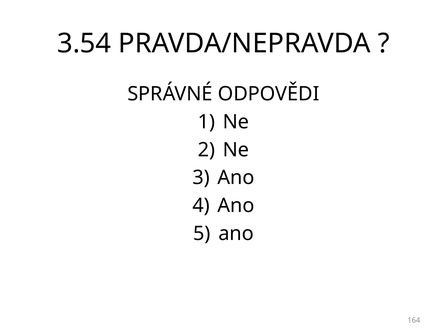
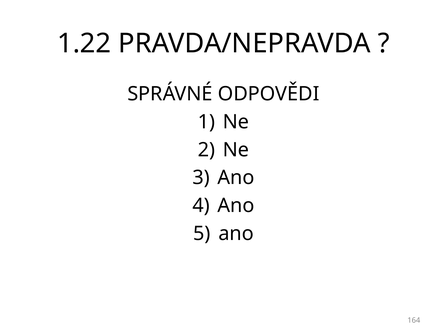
3.54: 3.54 -> 1.22 (84, 43)
